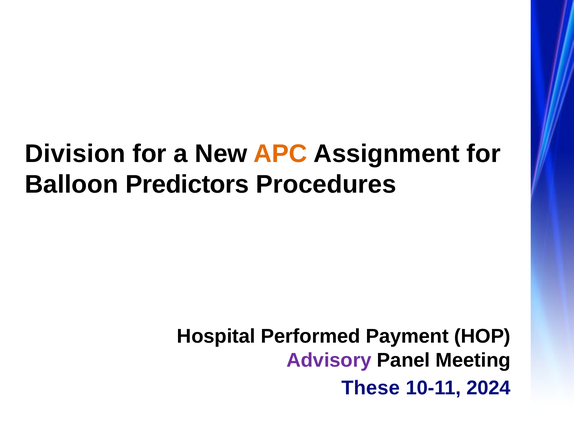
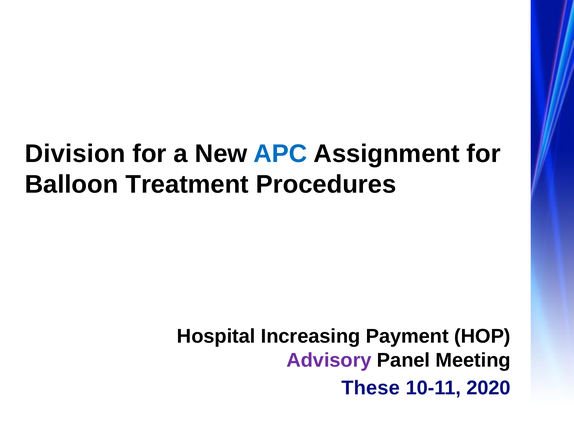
APC colour: orange -> blue (280, 154)
Predictors: Predictors -> Treatment (187, 185)
Performed: Performed -> Increasing (311, 337)
2024: 2024 -> 2020 (489, 389)
